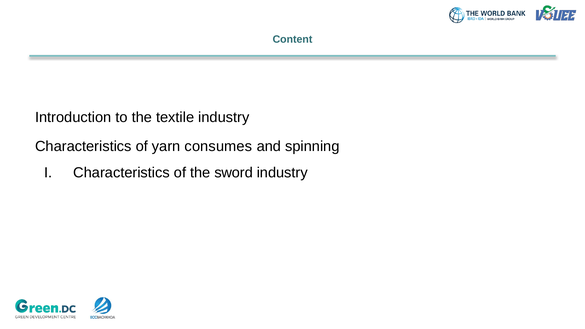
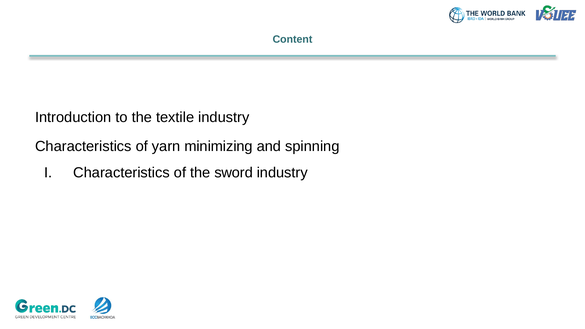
consumes: consumes -> minimizing (219, 146)
